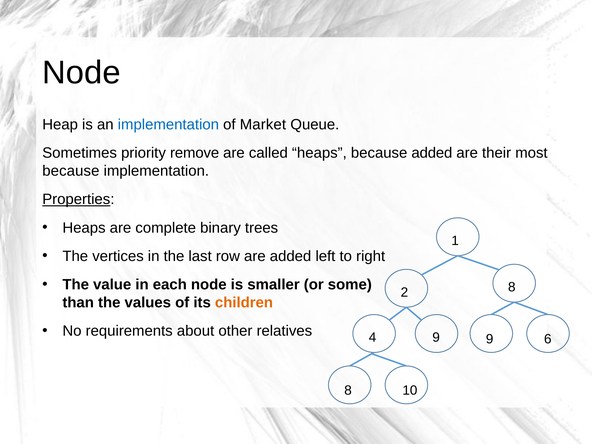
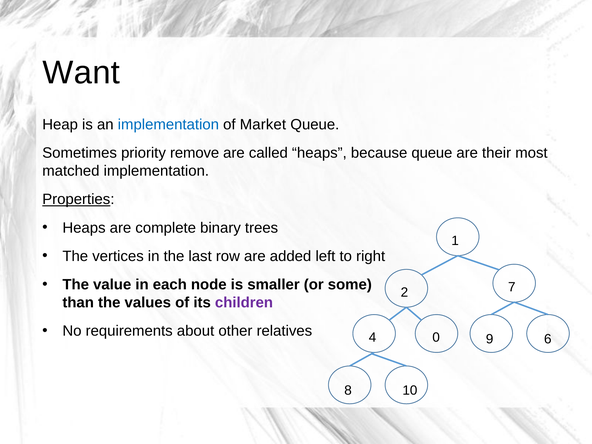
Node: Node -> Want (81, 73)
because added: added -> queue (432, 153)
because: because -> matched (71, 171)
2 8: 8 -> 7 (512, 287)
children colour: orange -> purple (244, 303)
4 9: 9 -> 0 (436, 337)
